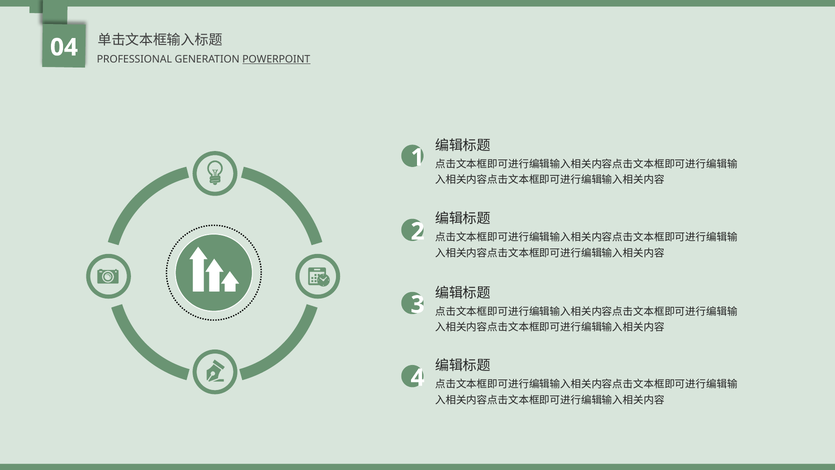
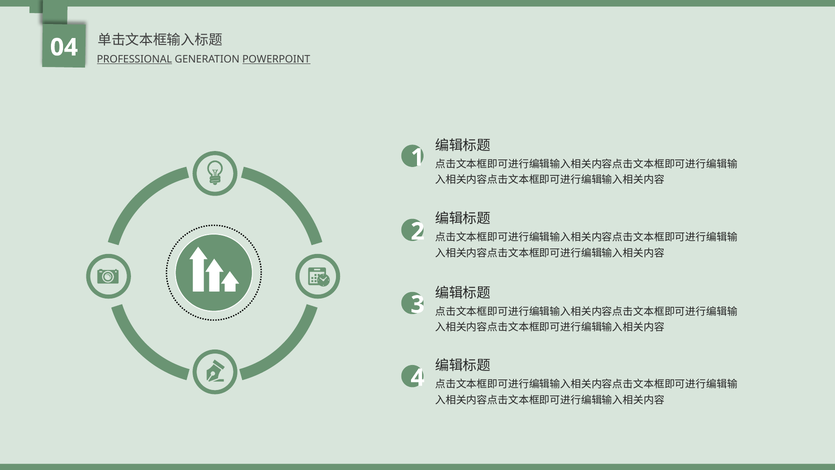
PROFESSIONAL underline: none -> present (134, 59)
